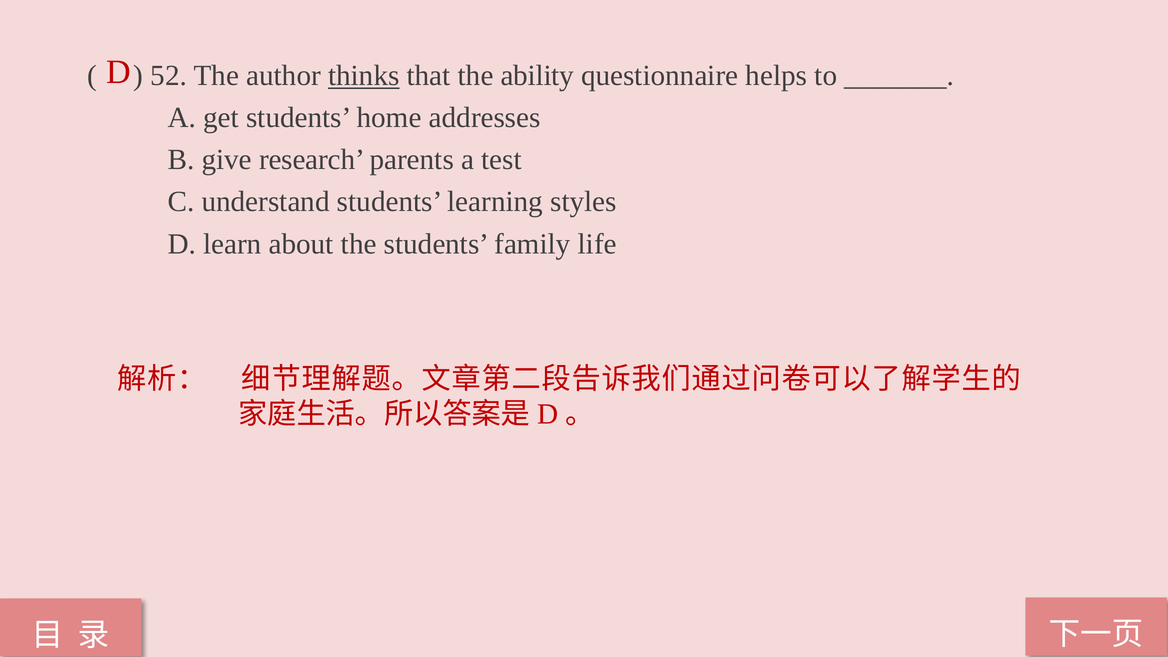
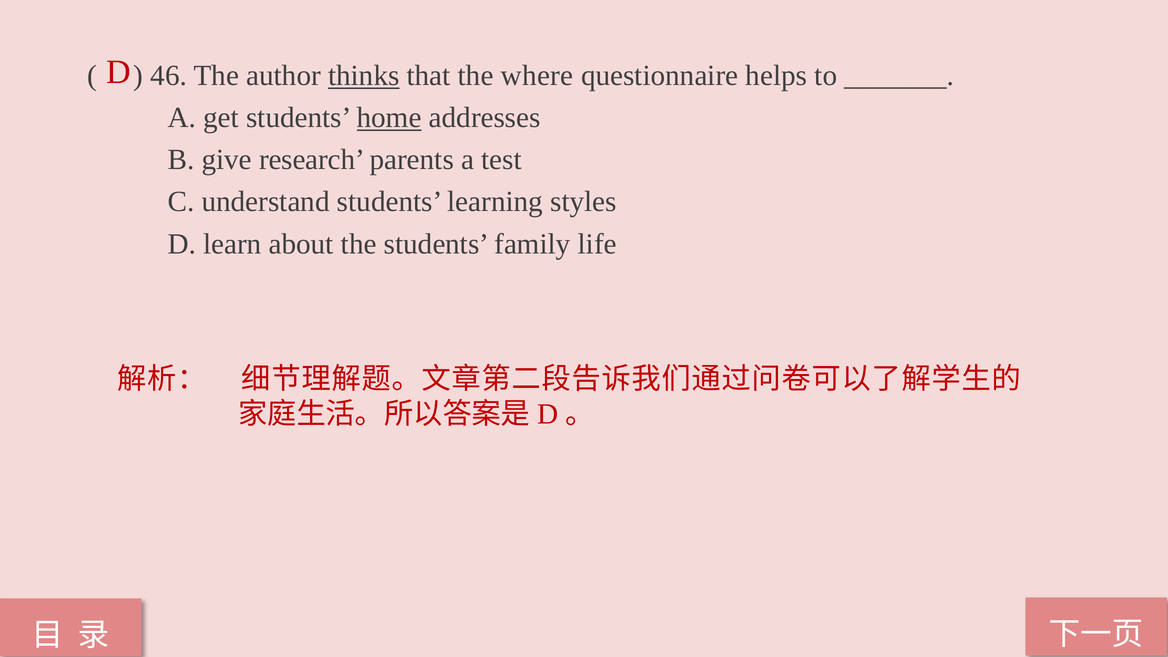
52: 52 -> 46 (169, 76)
ability: ability -> where (537, 76)
home underline: none -> present (389, 118)
